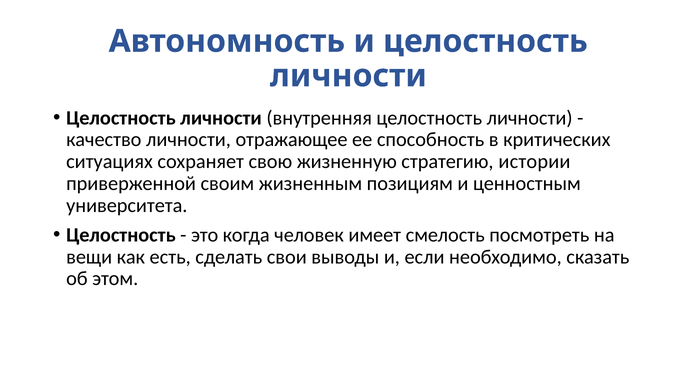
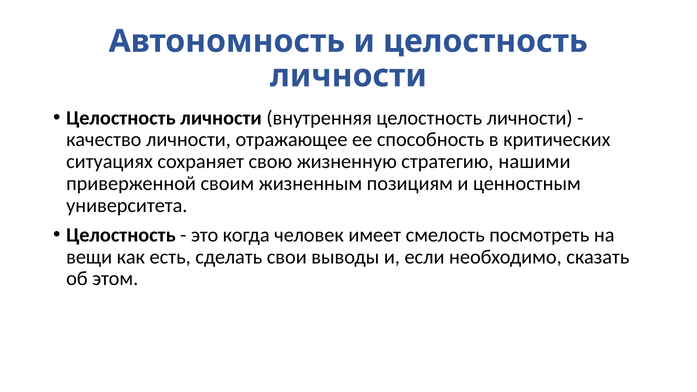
истории: истории -> нашими (534, 162)
